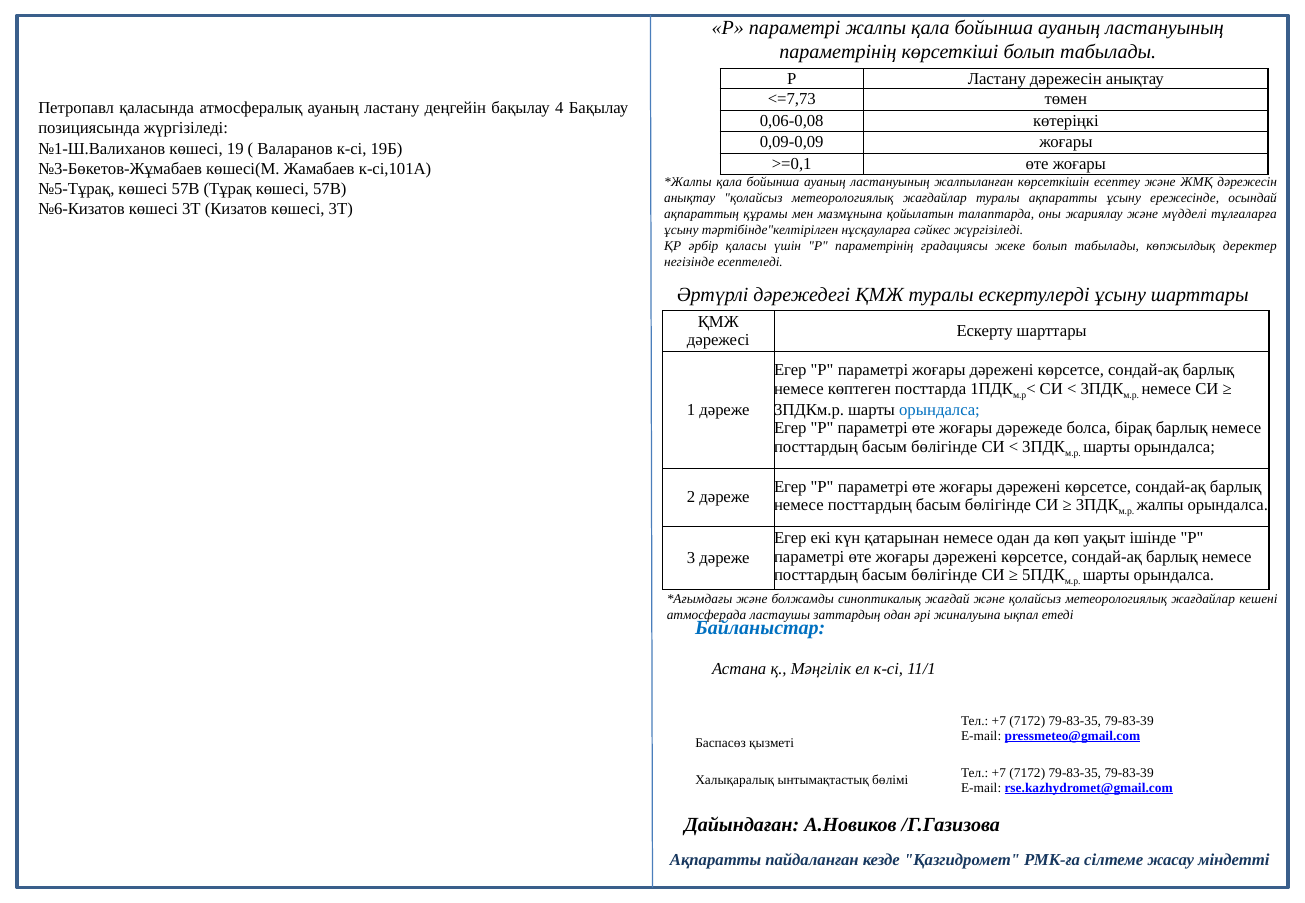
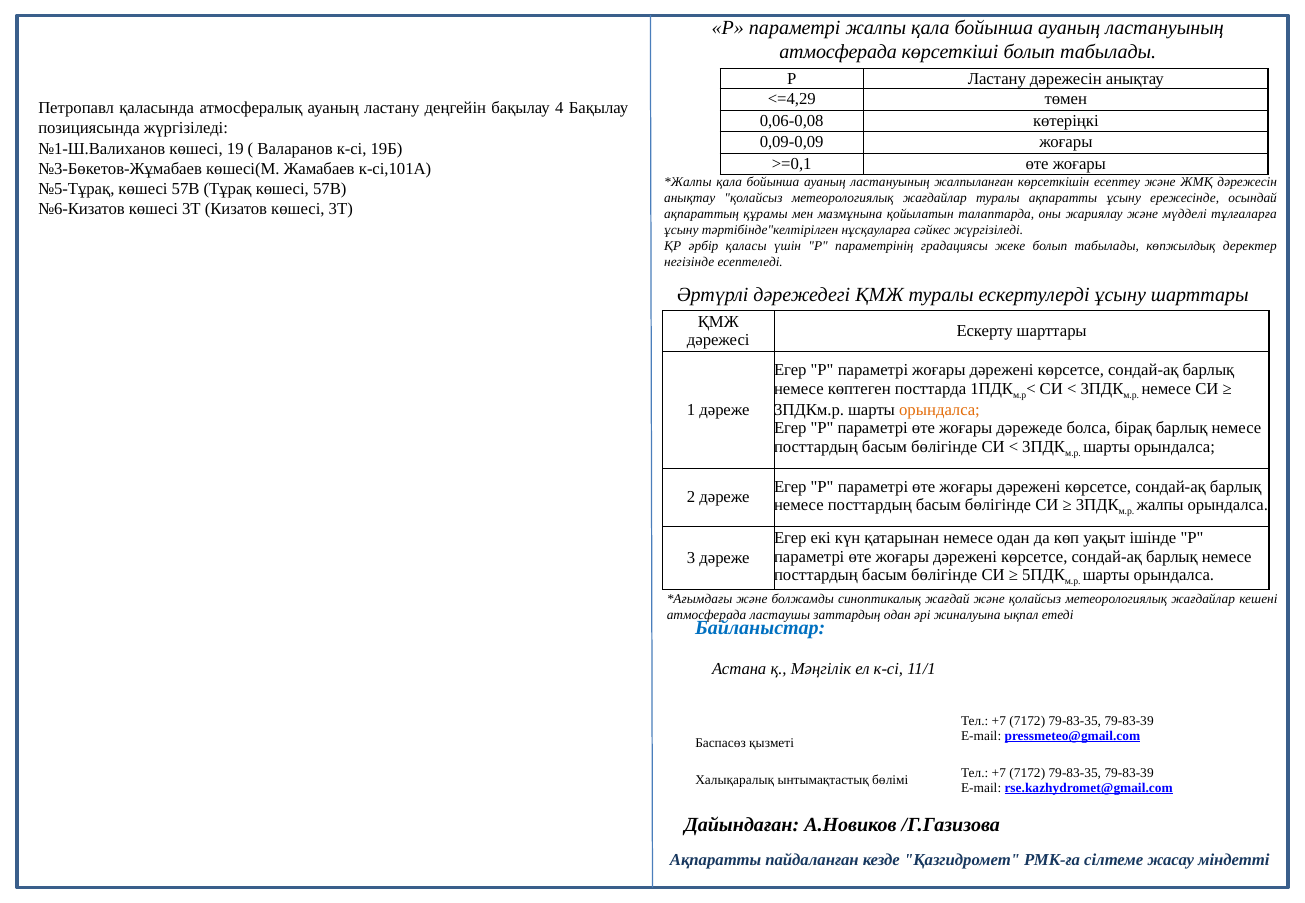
параметрінің: параметрінің -> атмосферада (838, 52)
<=7,73: <=7,73 -> <=4,29 (792, 99)
орындалса colour: blue -> orange (939, 410)
